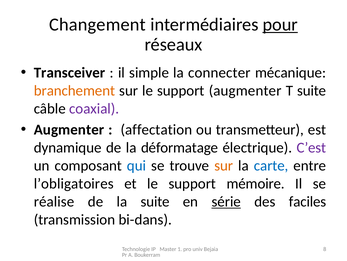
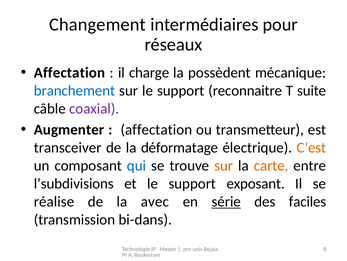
pour underline: present -> none (280, 25)
Transceiver: Transceiver -> Affectation (69, 72)
simple: simple -> charge (149, 72)
connecter: connecter -> possèdent (219, 72)
branchement colour: orange -> blue (75, 90)
support augmenter: augmenter -> reconnaitre (245, 90)
dynamique: dynamique -> transceiver (68, 147)
C’est colour: purple -> orange (311, 147)
carte colour: blue -> orange (271, 165)
l’obligatoires: l’obligatoires -> l’subdivisions (74, 183)
mémoire: mémoire -> exposant (256, 183)
la suite: suite -> avec (155, 201)
